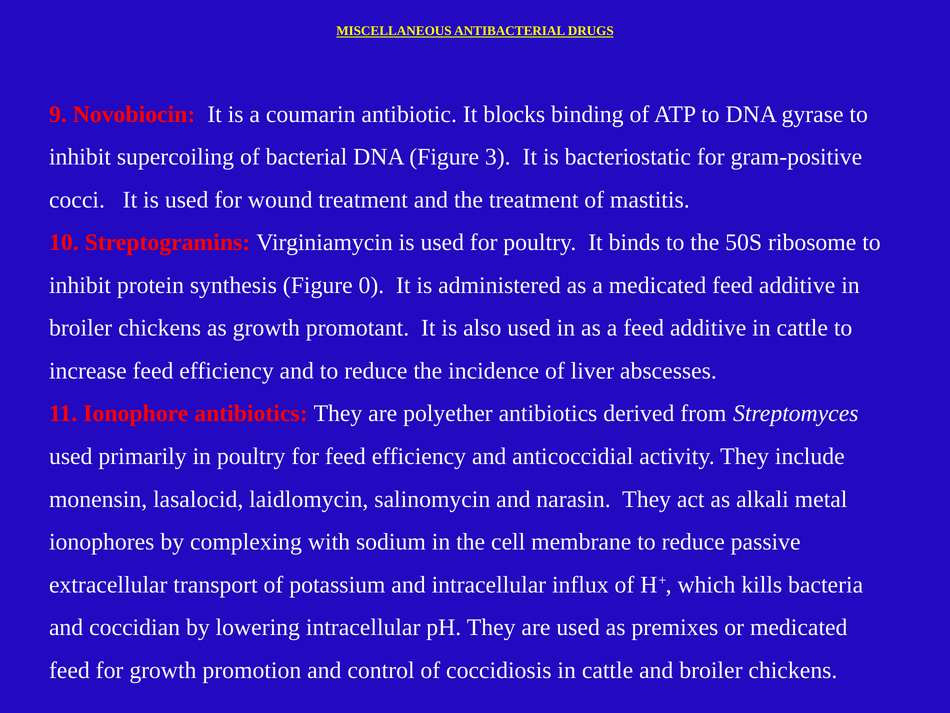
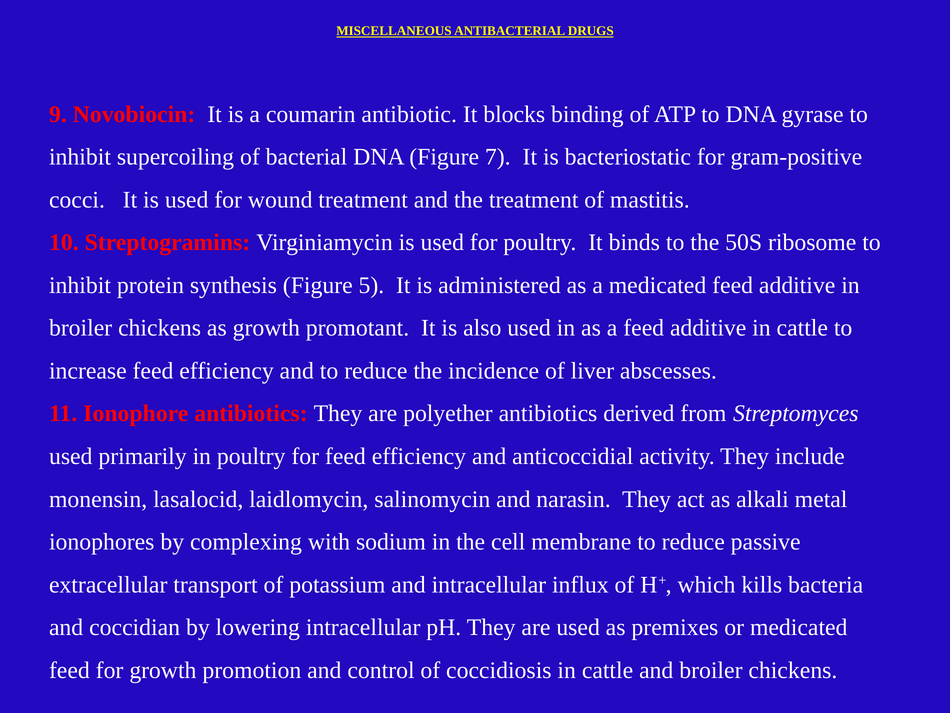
3: 3 -> 7 (498, 157)
0: 0 -> 5 (371, 285)
